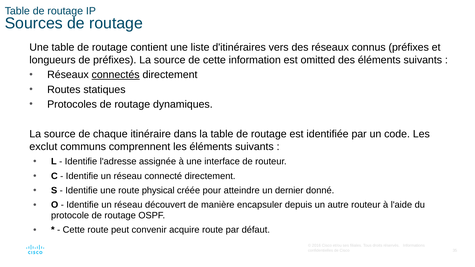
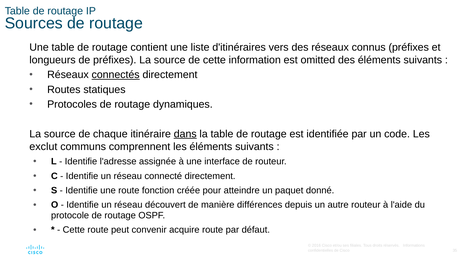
dans underline: none -> present (185, 134)
physical: physical -> fonction (158, 191)
dernier: dernier -> paquet (289, 191)
encapsuler: encapsuler -> différences (260, 205)
